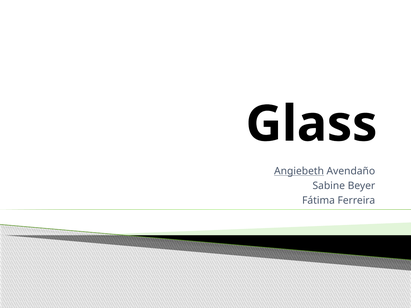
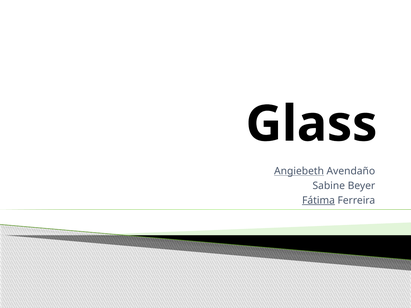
Fátima underline: none -> present (318, 200)
